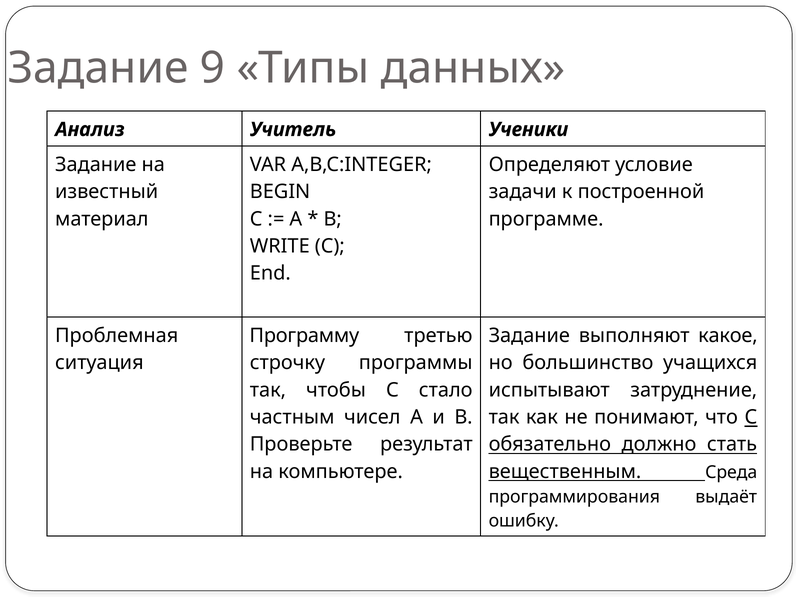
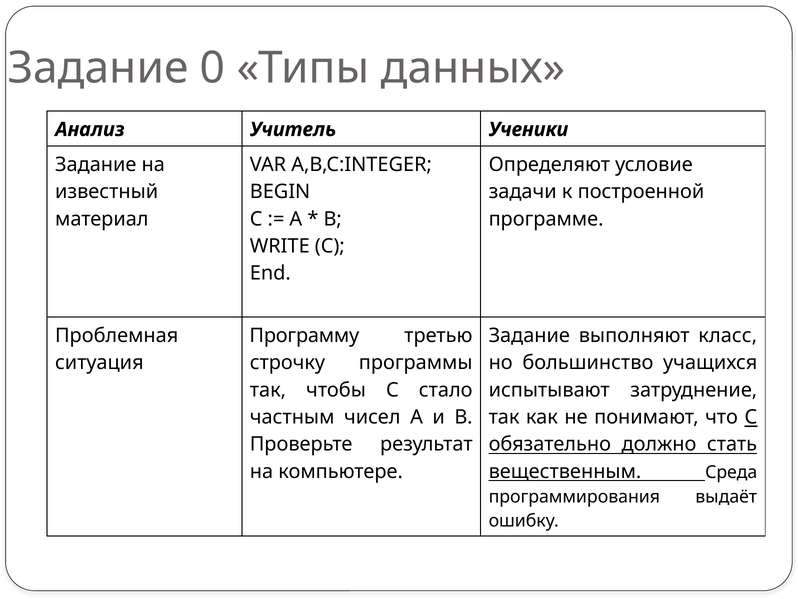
9: 9 -> 0 (213, 68)
какое: какое -> класс (728, 335)
